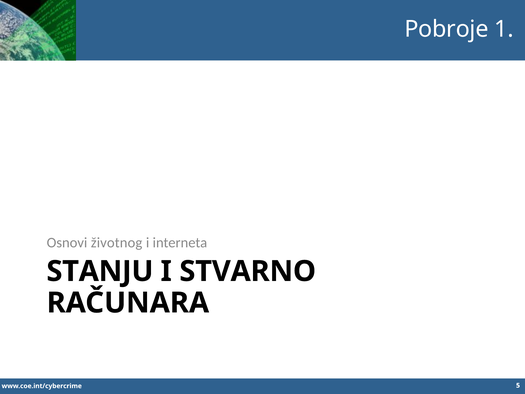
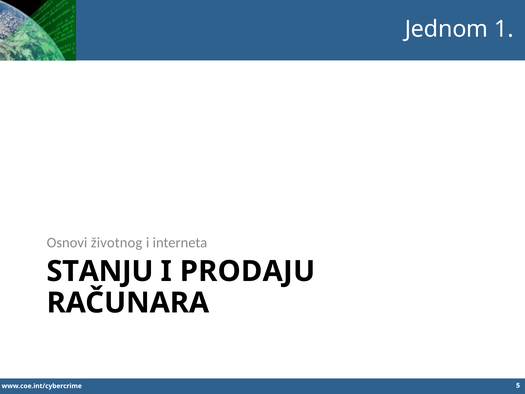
Pobroje: Pobroje -> Jednom (446, 29)
STVARNO: STVARNO -> PRODAJU (247, 271)
